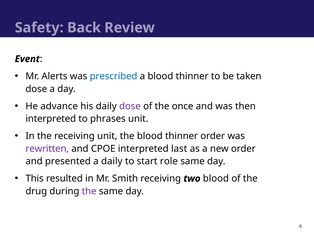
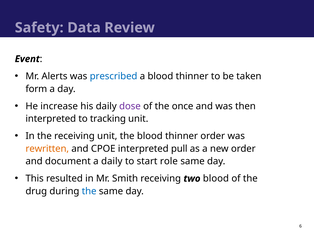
Back: Back -> Data (84, 28)
dose: dose -> form (36, 89)
advance: advance -> increase (59, 106)
phrases: phrases -> tracking (108, 119)
rewritten colour: purple -> orange (47, 148)
last: last -> pull (179, 148)
presented: presented -> document (68, 161)
the colour: purple -> blue (89, 191)
